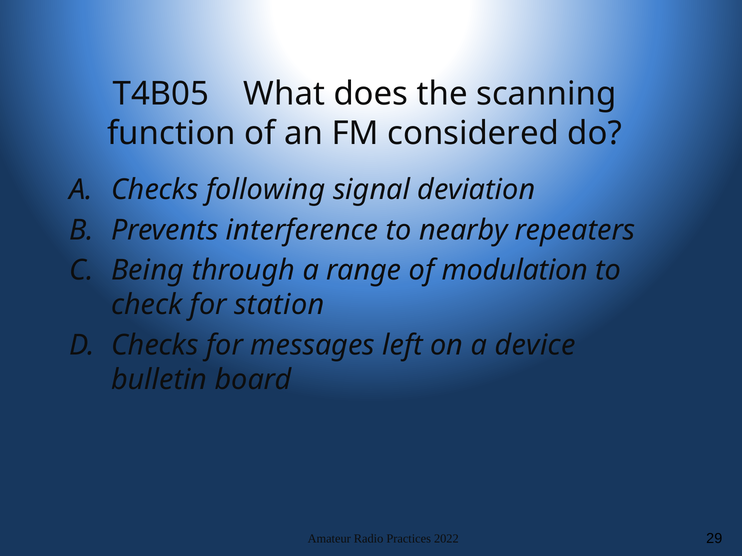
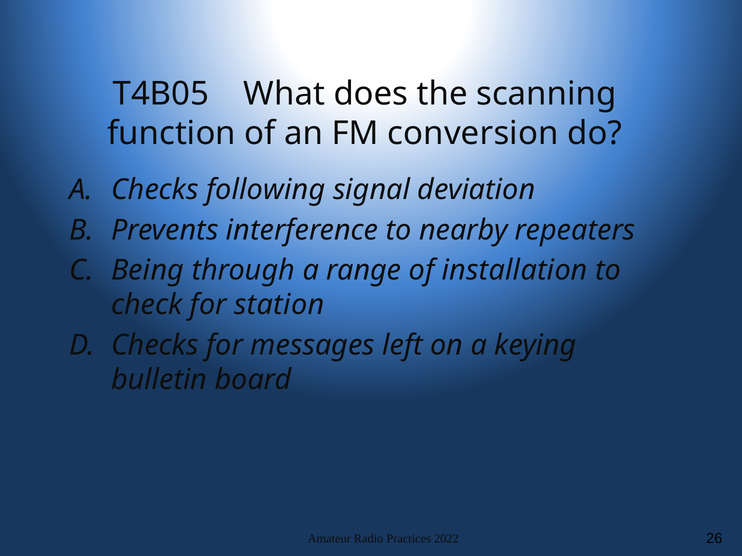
considered: considered -> conversion (473, 133)
modulation: modulation -> installation (515, 271)
device: device -> keying (535, 346)
29: 29 -> 26 (714, 539)
